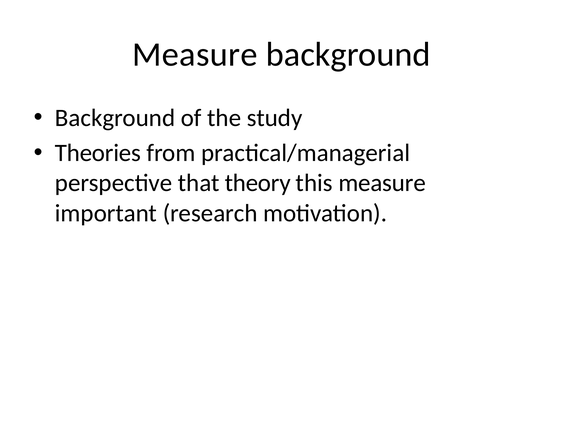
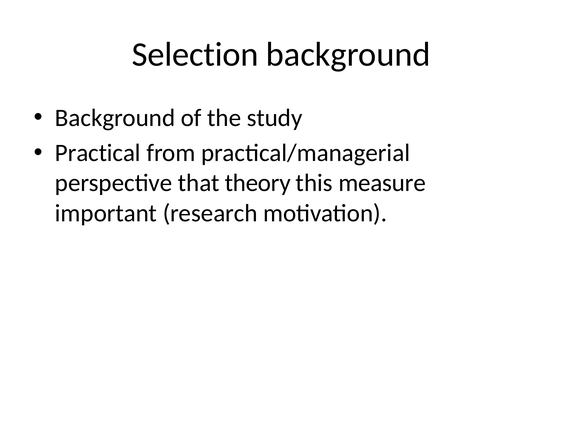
Measure: Measure -> Selection (195, 55)
Theories: Theories -> Practical (98, 153)
